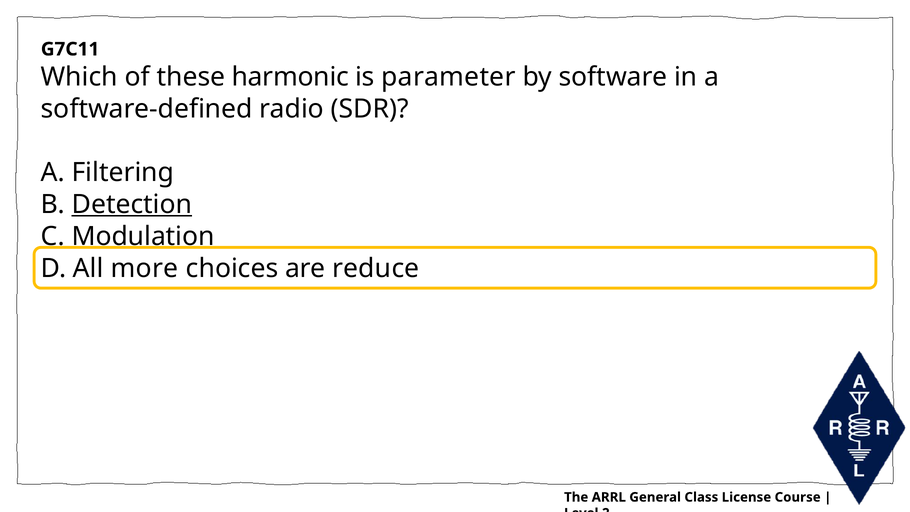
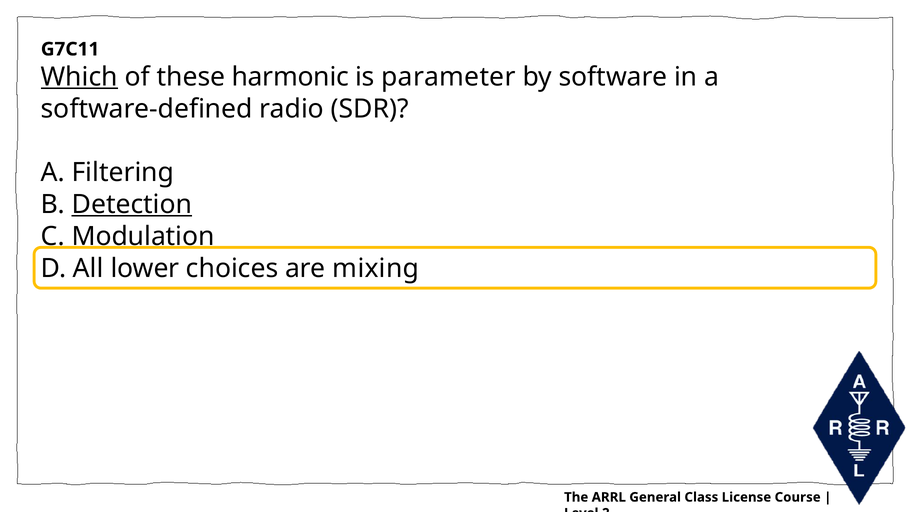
Which underline: none -> present (79, 77)
more: more -> lower (145, 268)
reduce: reduce -> mixing (376, 268)
